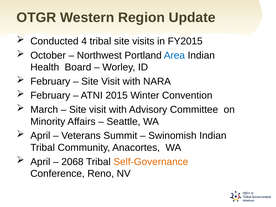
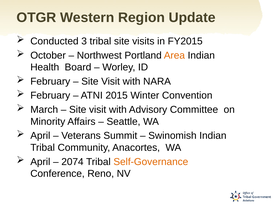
4: 4 -> 3 (84, 41)
Area colour: blue -> orange (174, 55)
2068: 2068 -> 2074 (72, 162)
